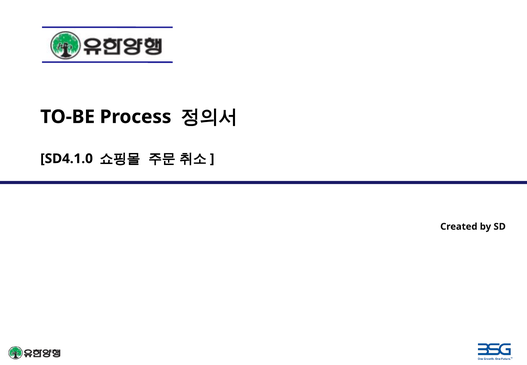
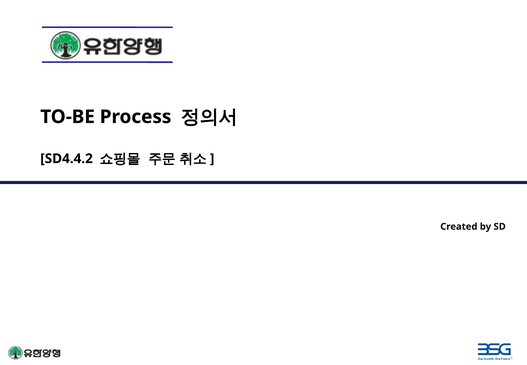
SD4.1.0: SD4.1.0 -> SD4.4.2 (67, 159)
